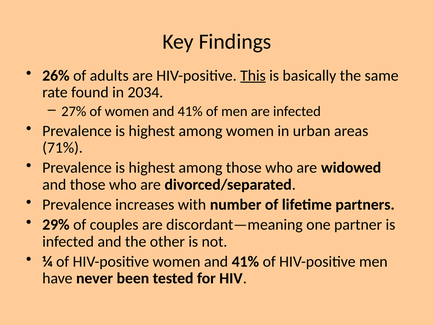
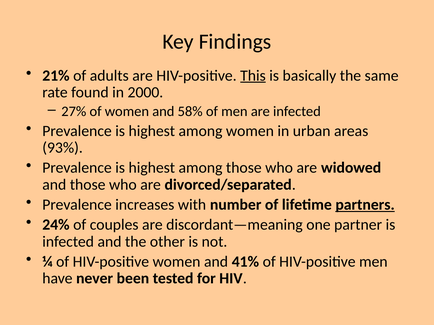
26%: 26% -> 21% (56, 76)
2034: 2034 -> 2000 (145, 93)
of women and 41%: 41% -> 58% (190, 112)
71%: 71% -> 93% (63, 148)
partners underline: none -> present (365, 205)
29%: 29% -> 24% (56, 225)
